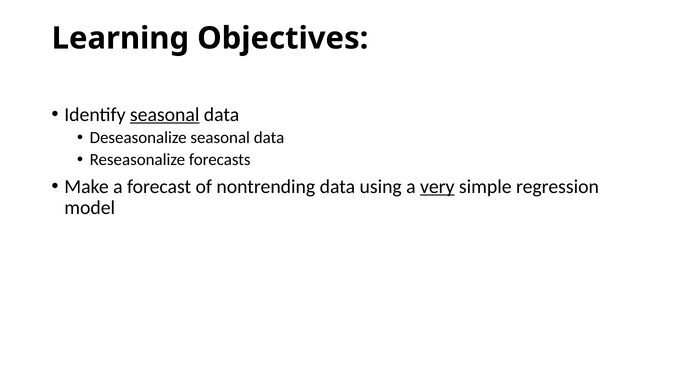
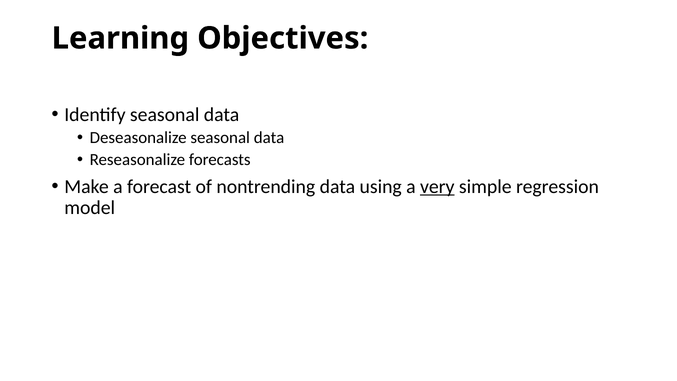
seasonal underline: present -> none (165, 114)
